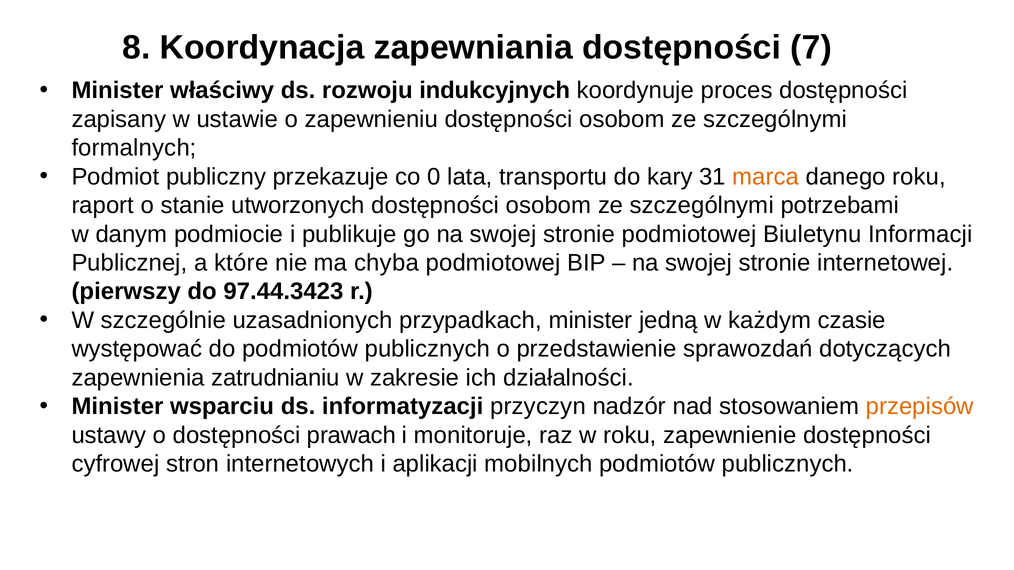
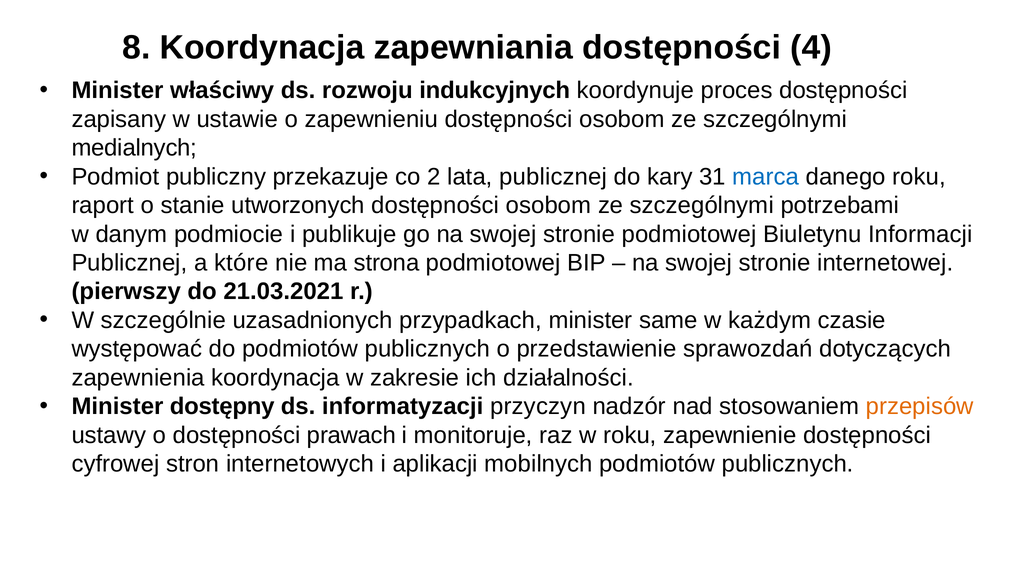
7: 7 -> 4 (811, 48)
formalnych: formalnych -> medialnych (134, 148)
0: 0 -> 2 (434, 177)
lata transportu: transportu -> publicznej (553, 177)
marca colour: orange -> blue (766, 177)
chyba: chyba -> strona (387, 263)
97.44.3423: 97.44.3423 -> 21.03.2021 (283, 292)
jedną: jedną -> same (668, 321)
zapewnienia zatrudnianiu: zatrudnianiu -> koordynacja (275, 378)
wsparciu: wsparciu -> dostępny (222, 407)
